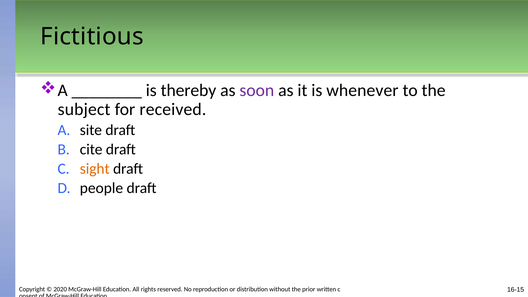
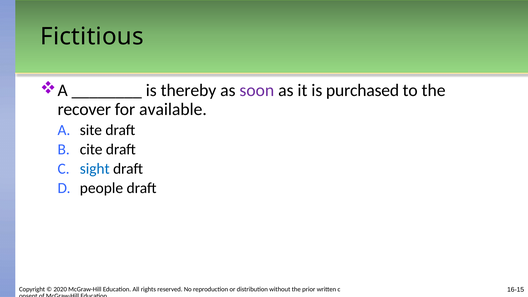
whenever: whenever -> purchased (363, 90)
subject: subject -> recover (84, 109)
received: received -> available (173, 109)
sight colour: orange -> blue (95, 169)
